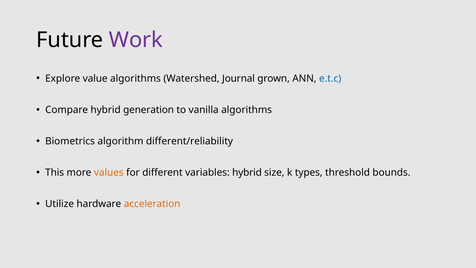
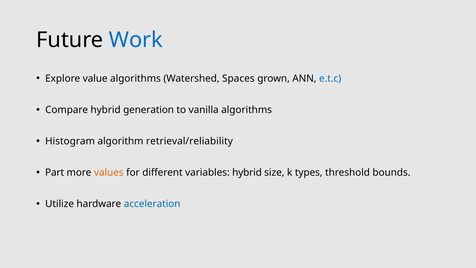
Work colour: purple -> blue (136, 40)
Journal: Journal -> Spaces (238, 78)
Biometrics: Biometrics -> Histogram (70, 141)
different/reliability: different/reliability -> retrieval/reliability (189, 141)
This: This -> Part (55, 172)
acceleration colour: orange -> blue (152, 204)
